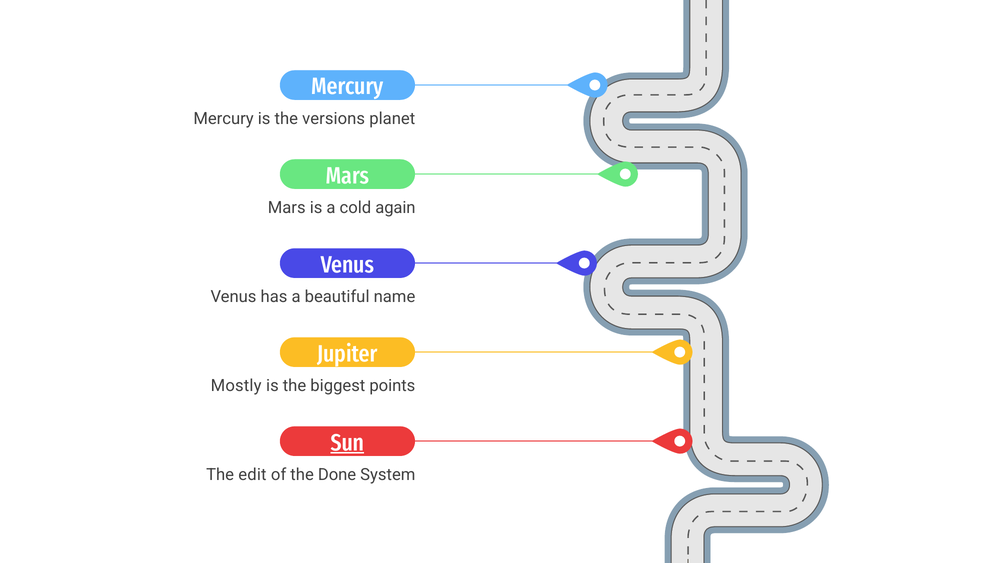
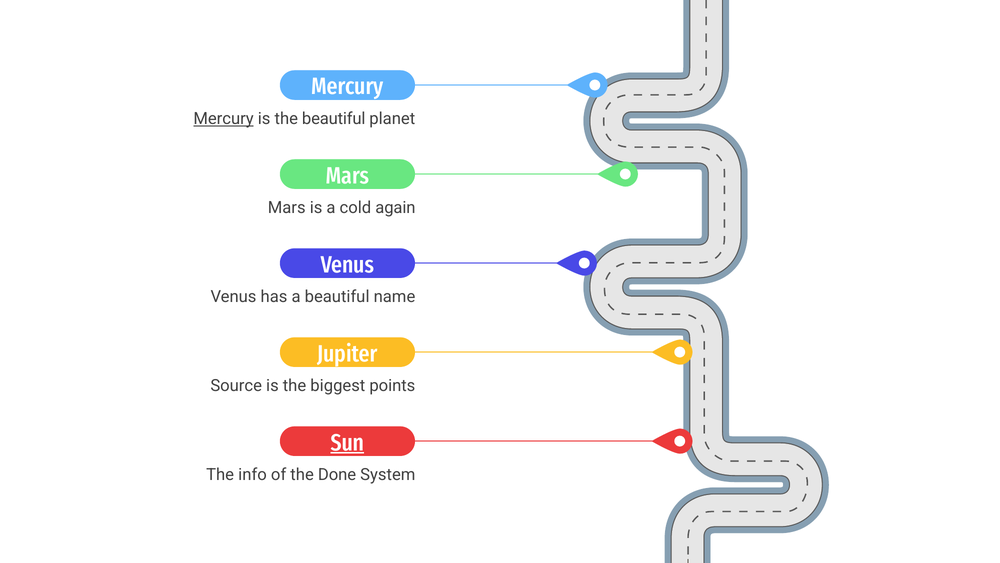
Mercury underline: none -> present (224, 119)
the versions: versions -> beautiful (334, 119)
Mostly: Mostly -> Source (236, 386)
edit: edit -> info (253, 475)
